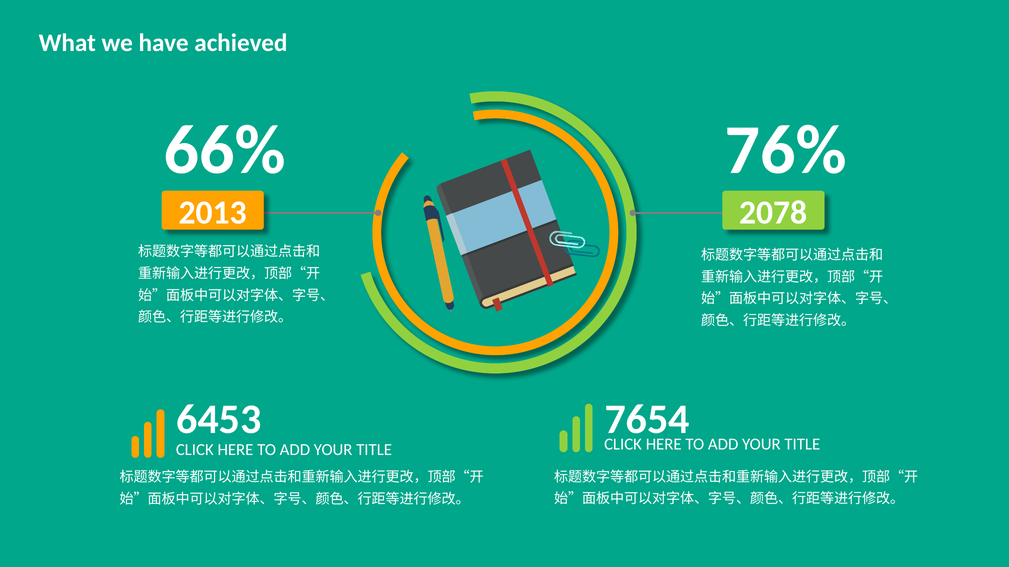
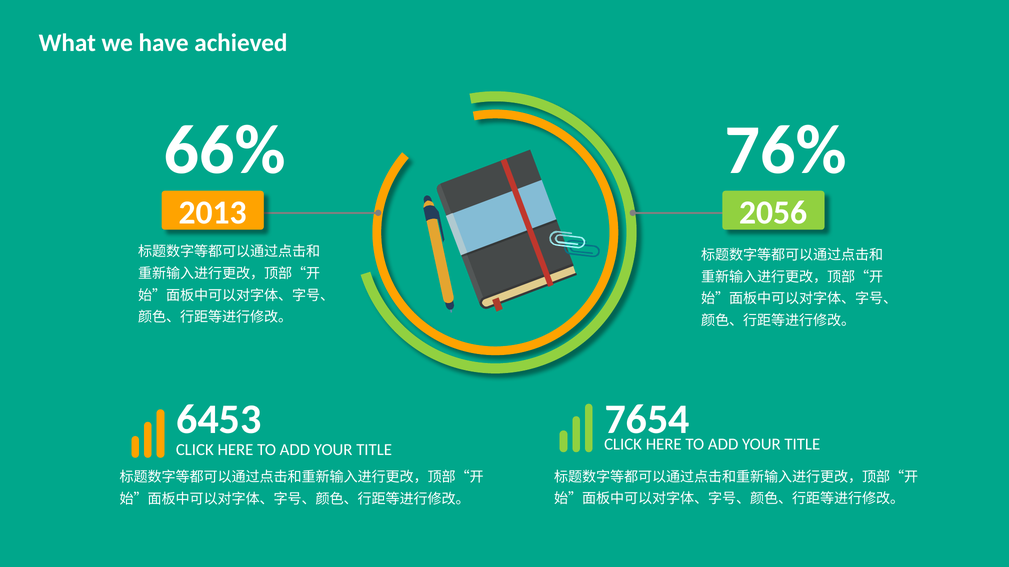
2078: 2078 -> 2056 (773, 213)
